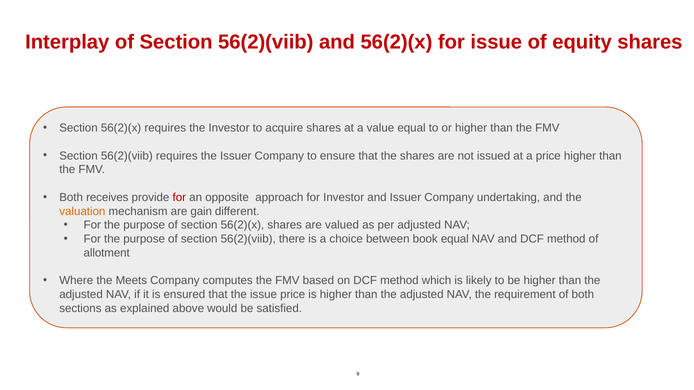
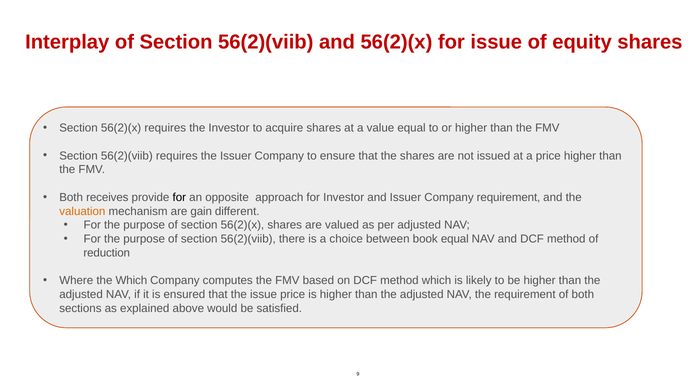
for colour: red -> black (179, 198)
Company undertaking: undertaking -> requirement (509, 198)
allotment: allotment -> reduction (107, 253)
the Meets: Meets -> Which (131, 281)
